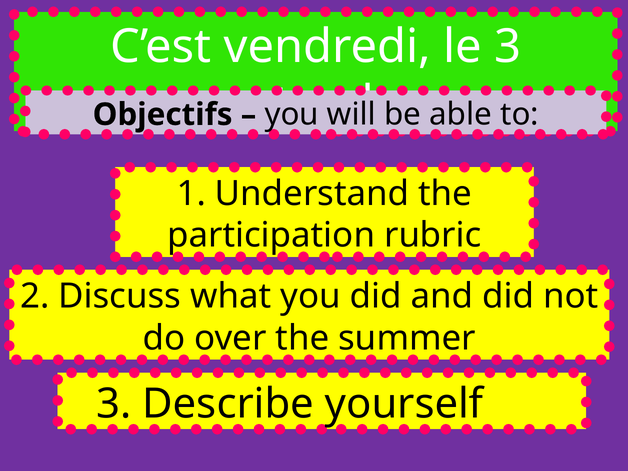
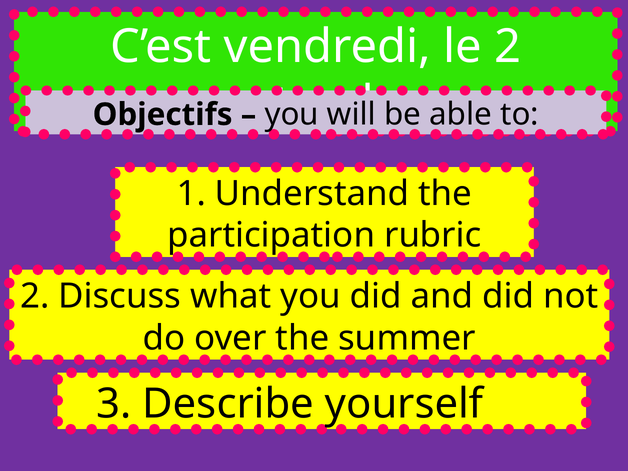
le 3: 3 -> 2 (508, 47)
